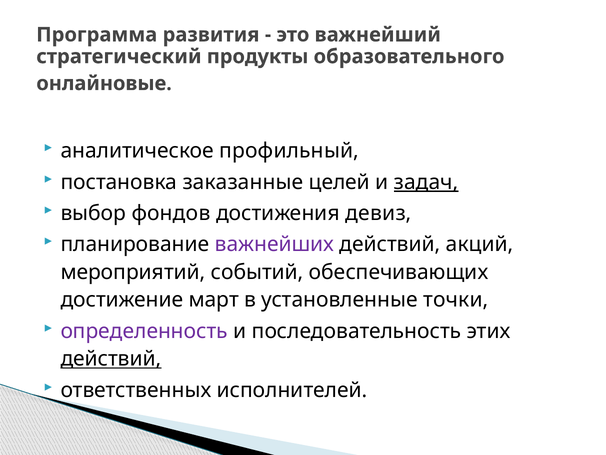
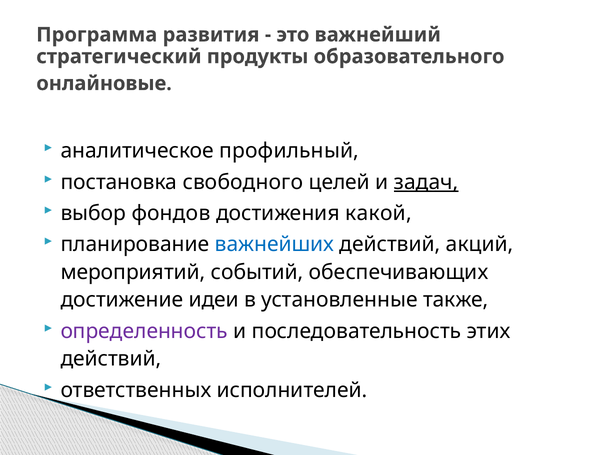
заказанные: заказанные -> свободного (243, 182)
девиз: девиз -> какой (378, 213)
важнейших colour: purple -> blue (274, 244)
март: март -> идеи (214, 300)
точки: точки -> также (456, 300)
действий underline: present -> none (111, 359)
